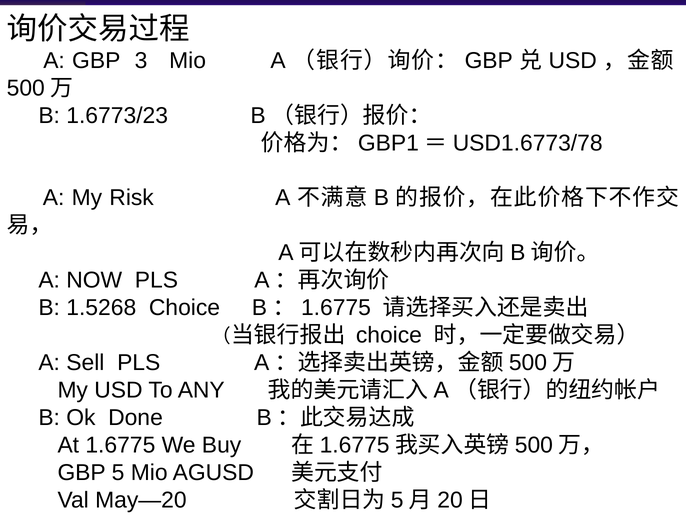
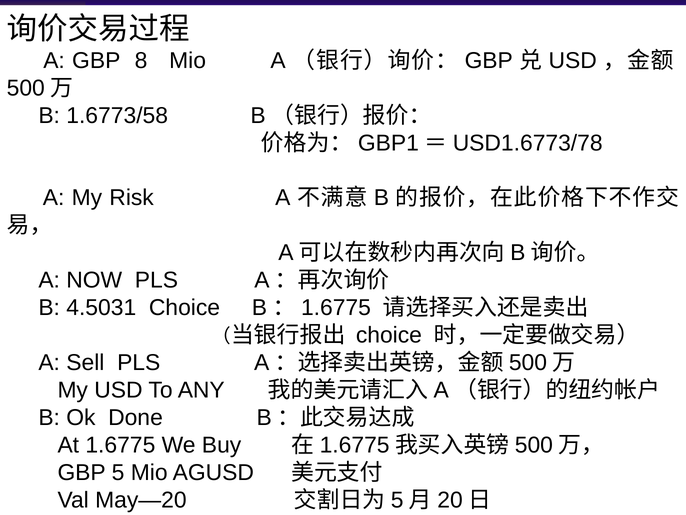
3: 3 -> 8 (141, 61)
1.6773/23: 1.6773/23 -> 1.6773/58 (117, 115)
1.5268: 1.5268 -> 4.5031 (101, 307)
